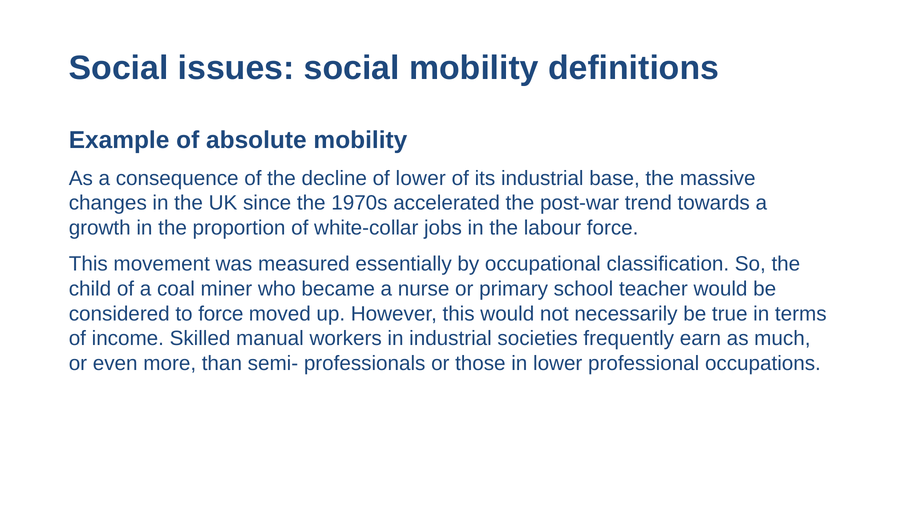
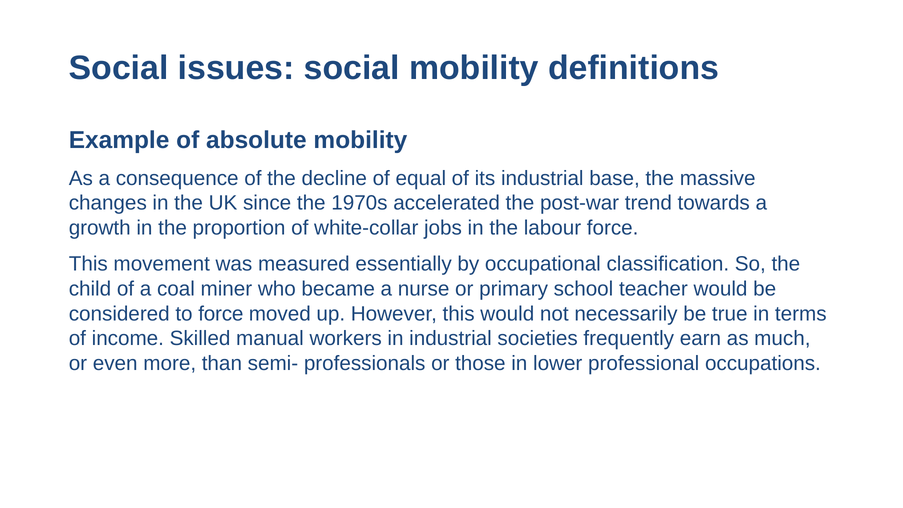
of lower: lower -> equal (421, 178)
